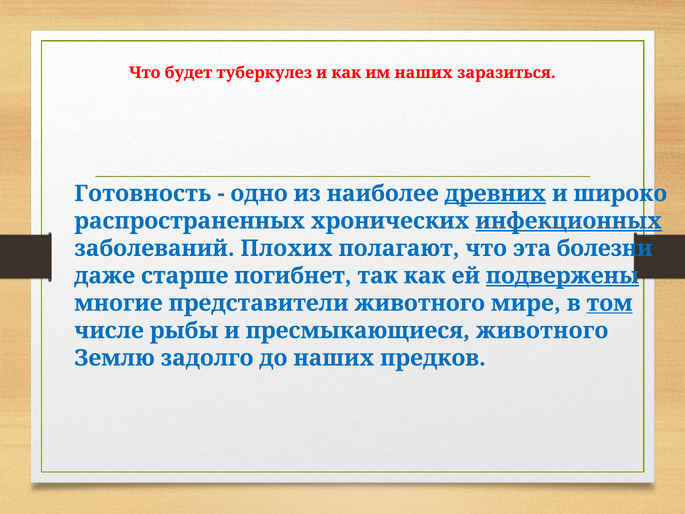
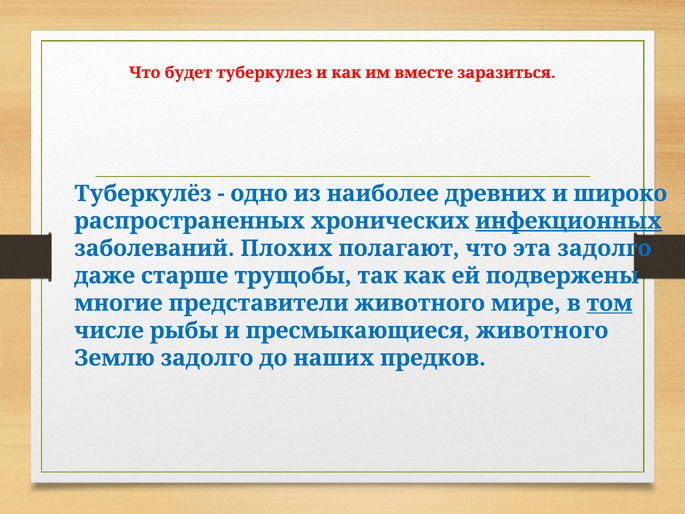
им наших: наших -> вместе (424, 73)
Готовность: Готовность -> Туберкулёз (143, 193)
древних underline: present -> none (495, 193)
эта болезни: болезни -> задолго (604, 248)
погибнет: погибнет -> трущобы (293, 276)
подвержены underline: present -> none (562, 276)
